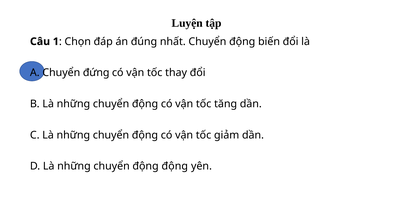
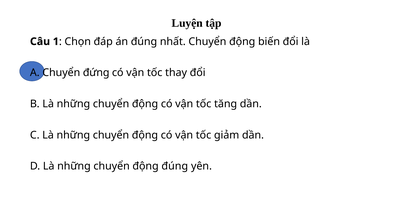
động động: động -> đúng (175, 166)
